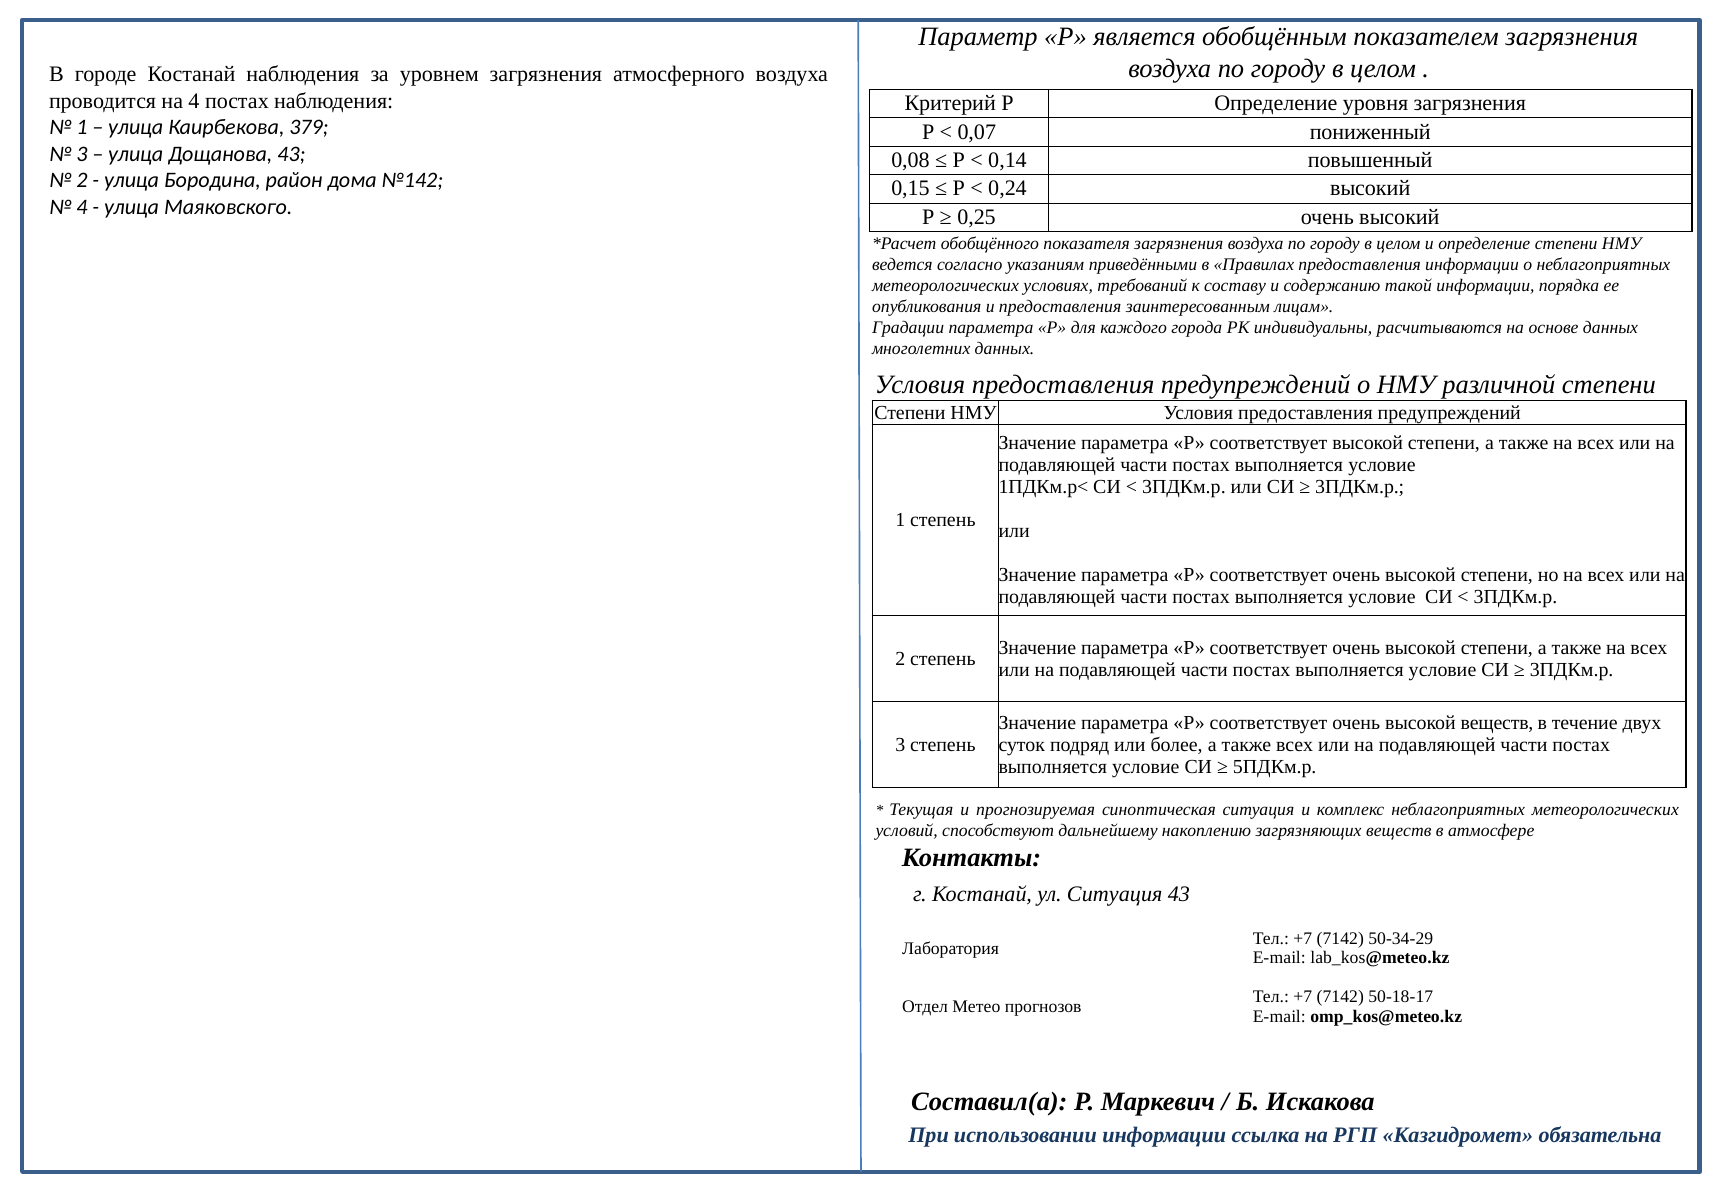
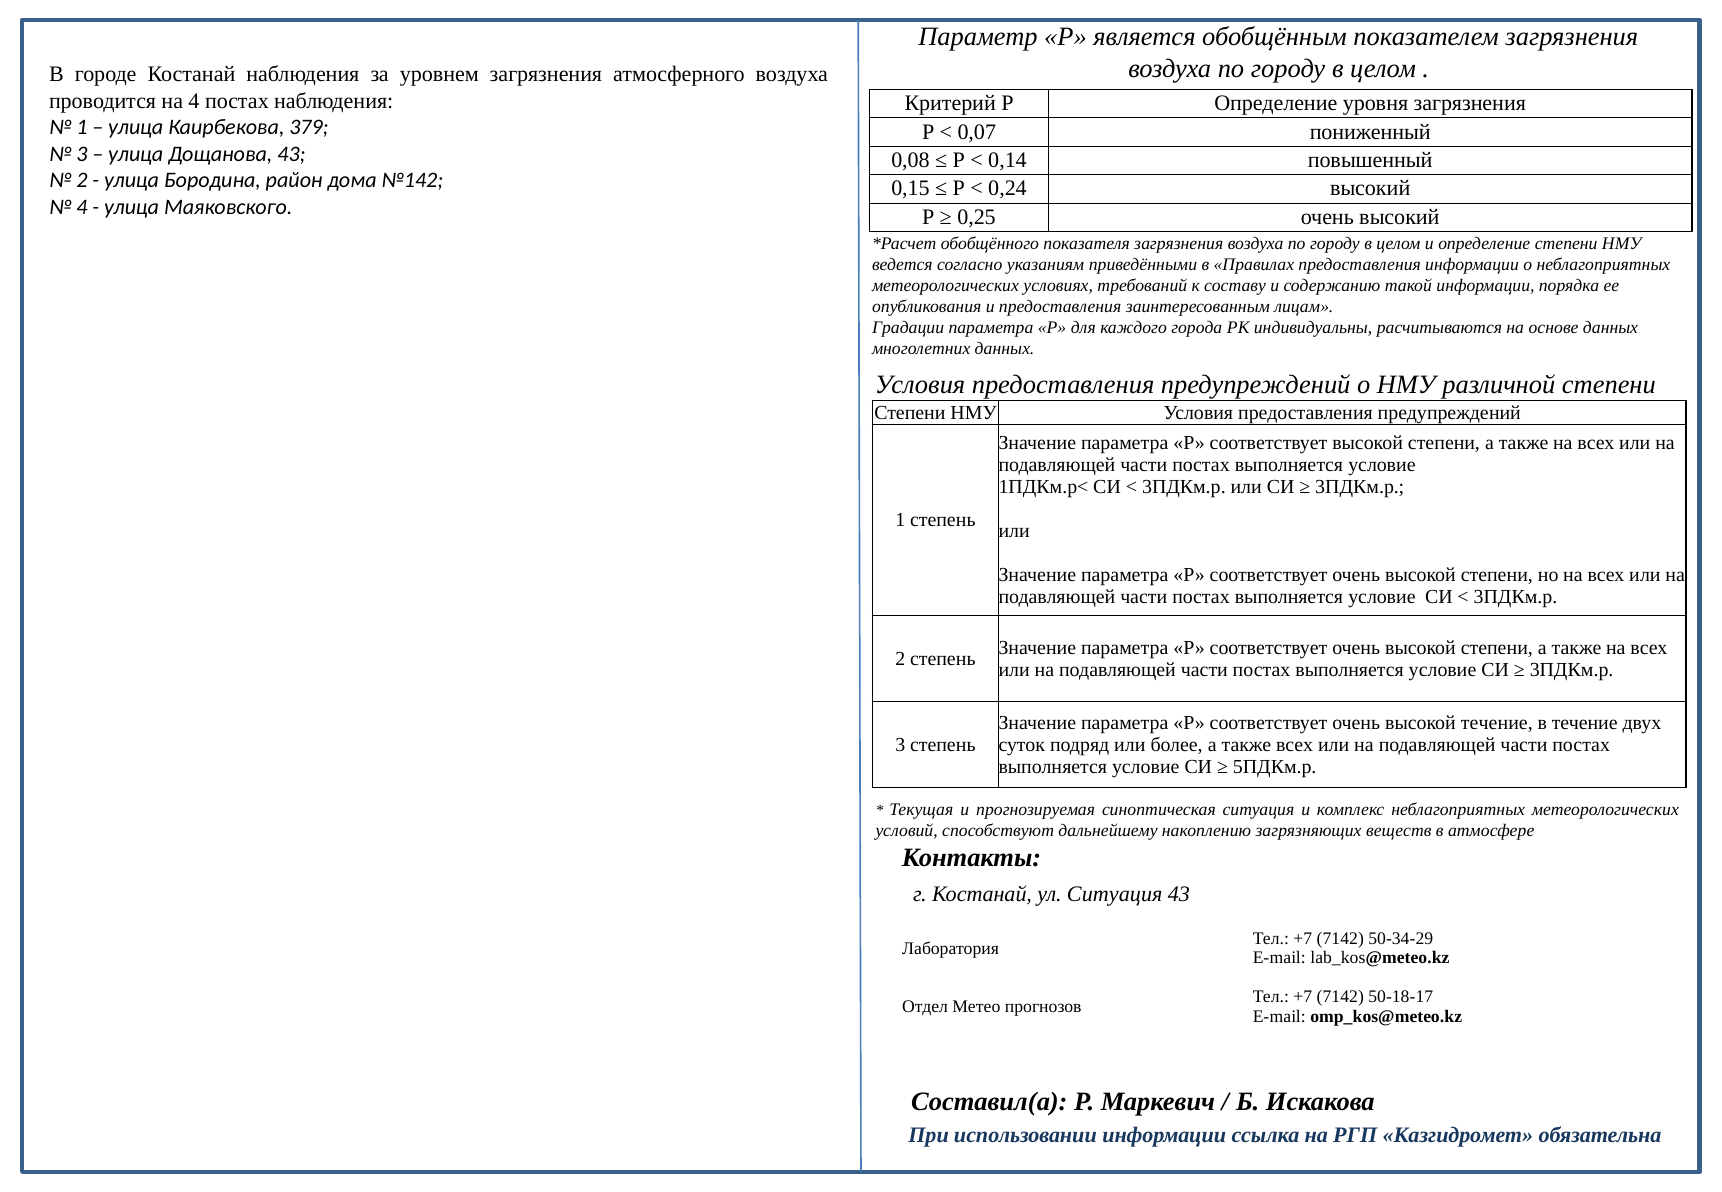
высокой веществ: веществ -> течение (1497, 723)
